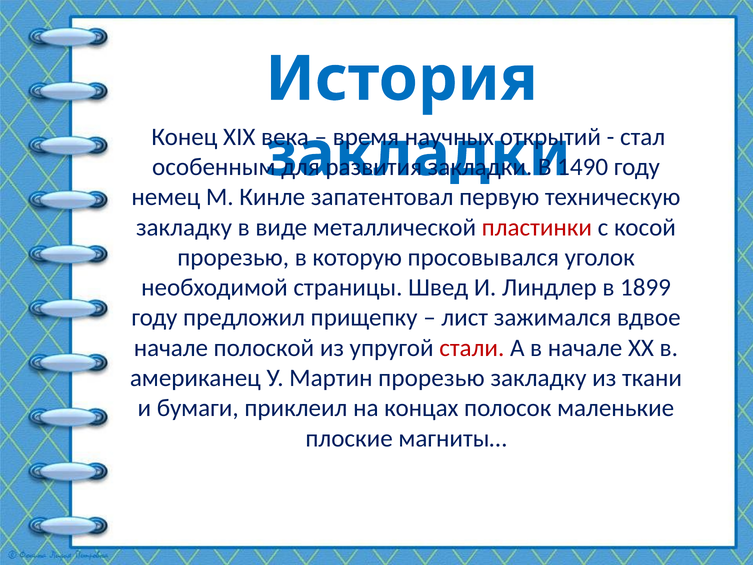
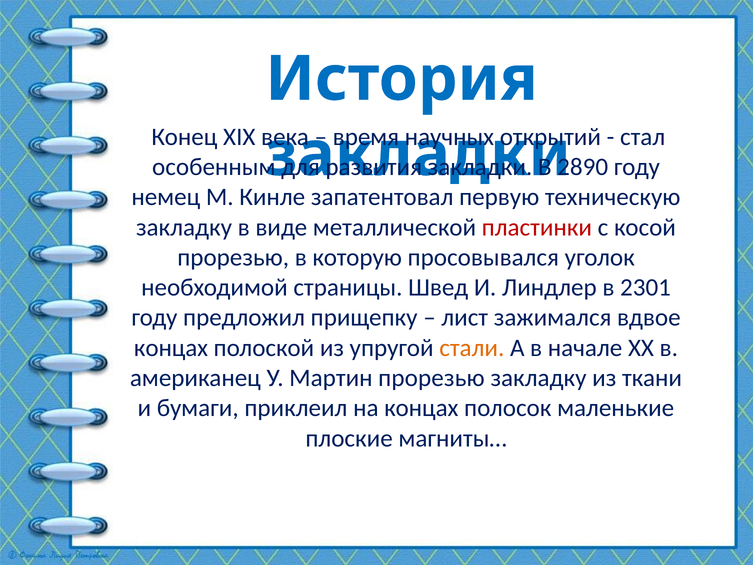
1490: 1490 -> 2890 (583, 167)
1899: 1899 -> 2301 (646, 287)
начале: начале -> концах (171, 348)
стали colour: red -> orange (472, 348)
